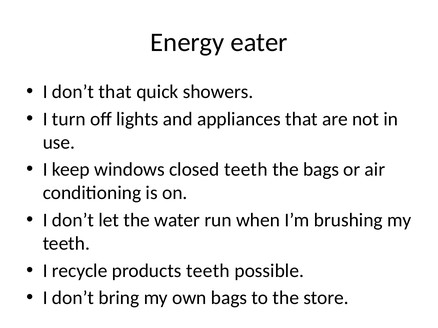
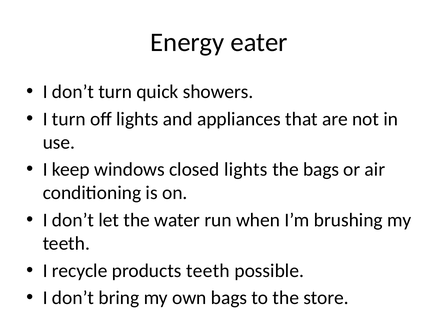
don’t that: that -> turn (115, 92)
closed teeth: teeth -> lights (246, 170)
